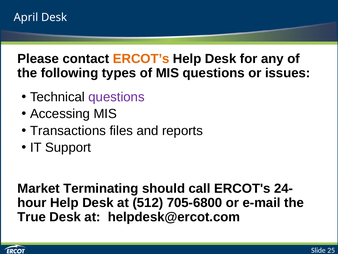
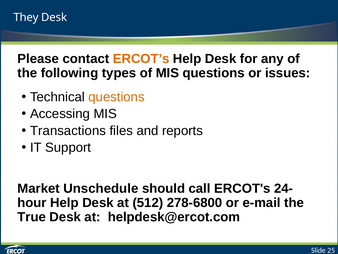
April: April -> They (26, 17)
questions colour: purple -> orange (117, 97)
Terminating: Terminating -> Unschedule (101, 188)
705-6800: 705-6800 -> 278-6800 (195, 202)
